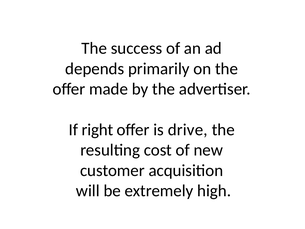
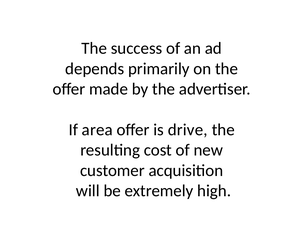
right: right -> area (97, 130)
